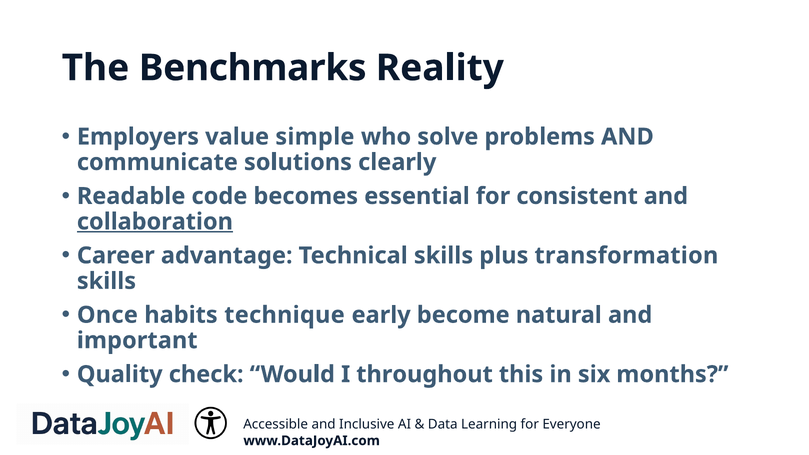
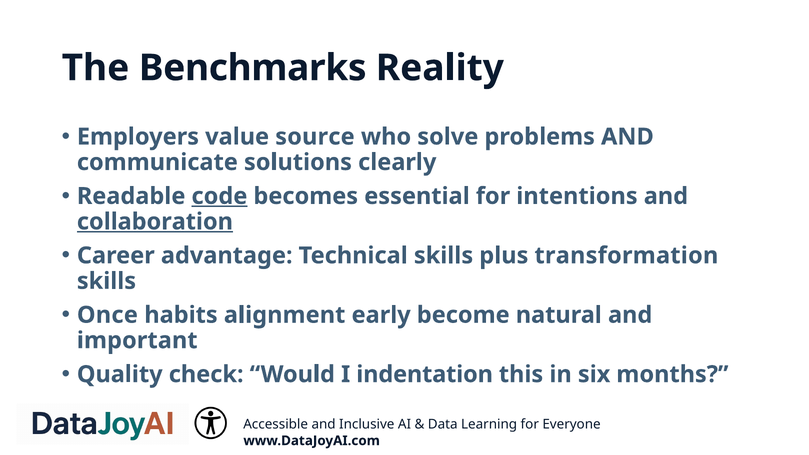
simple: simple -> source (315, 137)
code underline: none -> present (219, 196)
consistent: consistent -> intentions (577, 196)
technique: technique -> alignment (285, 315)
throughout: throughout -> indentation (425, 374)
